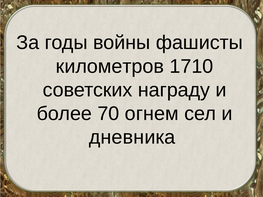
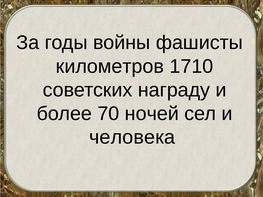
огнем: огнем -> ночей (152, 114)
дневника: дневника -> человека (132, 137)
